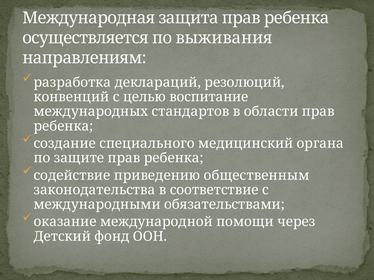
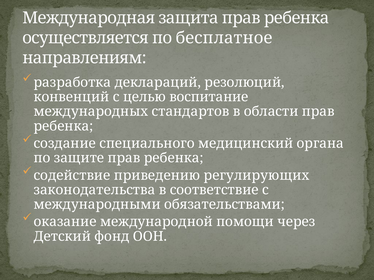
выживания: выживания -> бесплатное (224, 38)
общественным: общественным -> регулирующих (257, 176)
